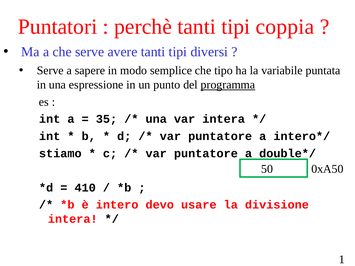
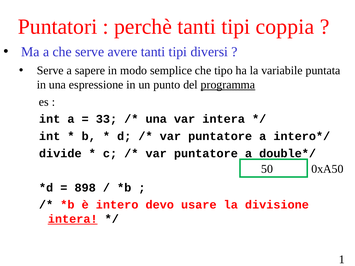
35: 35 -> 33 (106, 119)
stiamo: stiamo -> divide (60, 153)
410: 410 -> 898 (85, 188)
intera underline: none -> present (73, 219)
